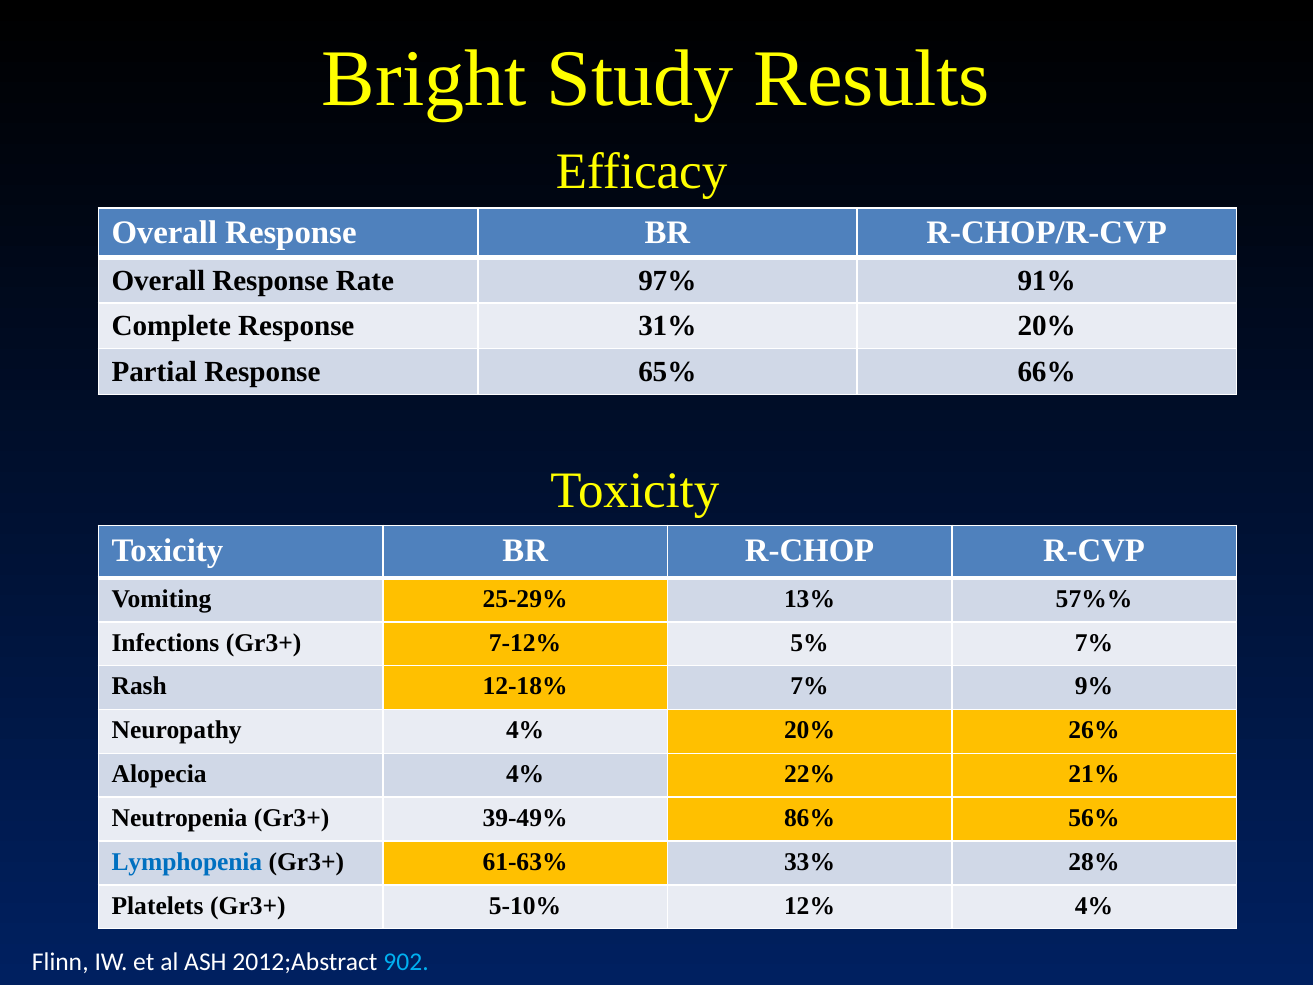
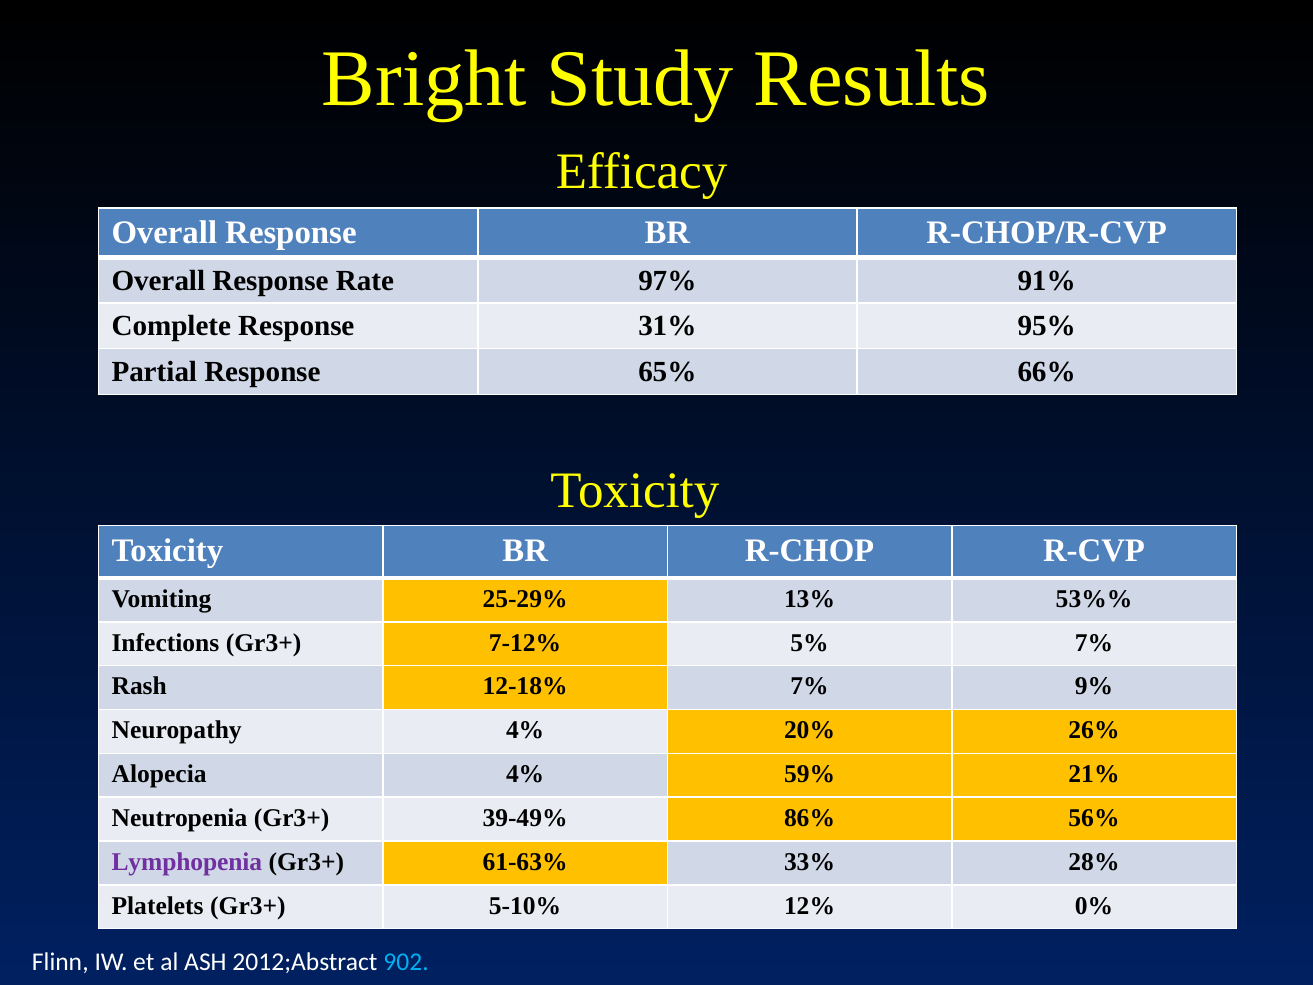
31% 20%: 20% -> 95% (1047, 326)
57%%: 57%% -> 53%% (1094, 599)
22%: 22% -> 59% (810, 774)
Lymphopenia colour: blue -> purple (187, 862)
12% 4%: 4% -> 0% (1094, 906)
